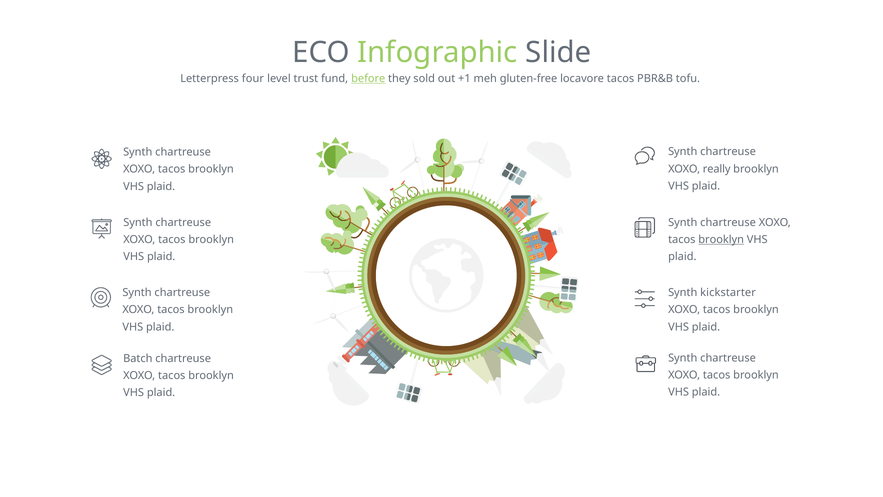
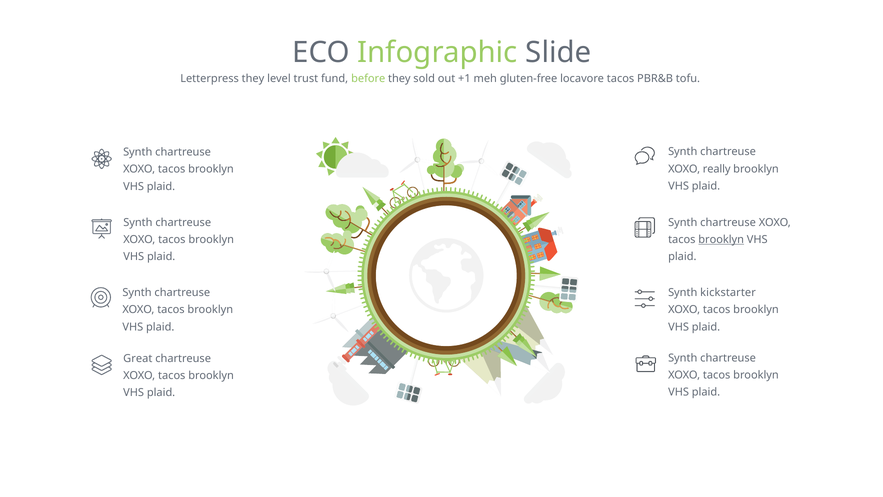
Letterpress four: four -> they (253, 79)
before underline: present -> none (368, 79)
Batch: Batch -> Great (138, 358)
